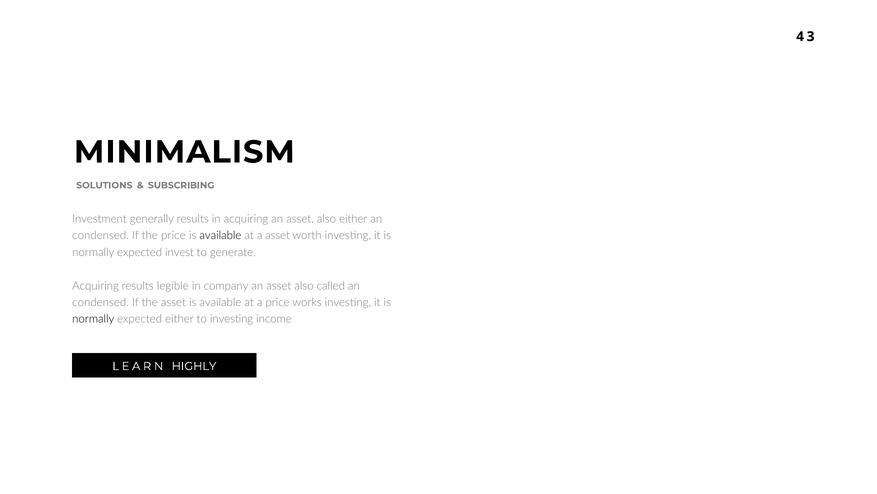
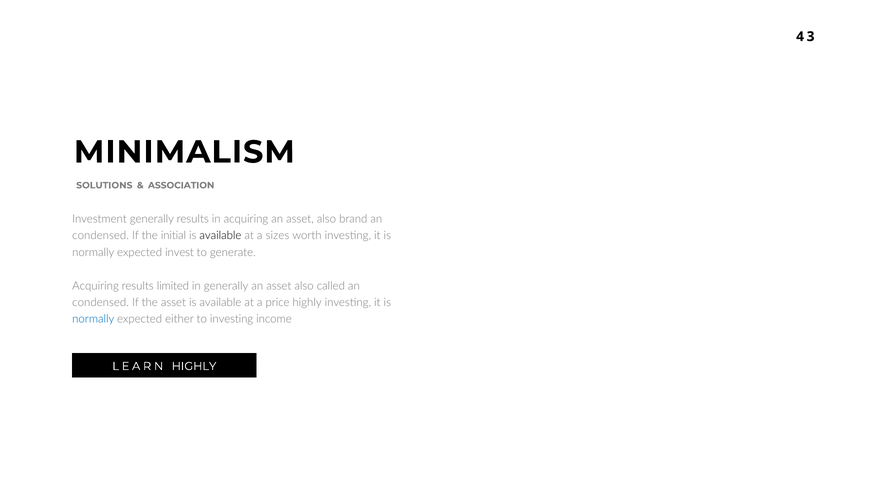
SUBSCRIBING: SUBSCRIBING -> ASSOCIATION (181, 185)
also either: either -> brand (353, 219)
the price: price -> initial (173, 235)
a asset: asset -> sizes (277, 235)
legible: legible -> limited (173, 285)
in company: company -> generally (226, 285)
price works: works -> highly (307, 302)
normally colour: black -> blue (93, 319)
